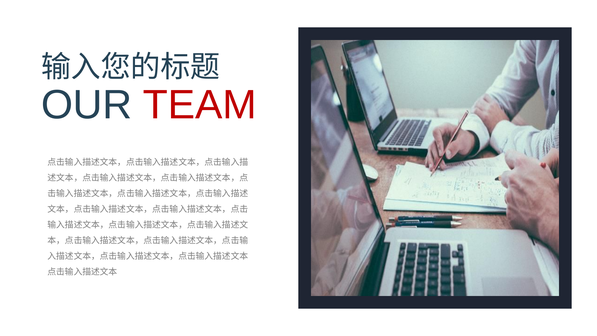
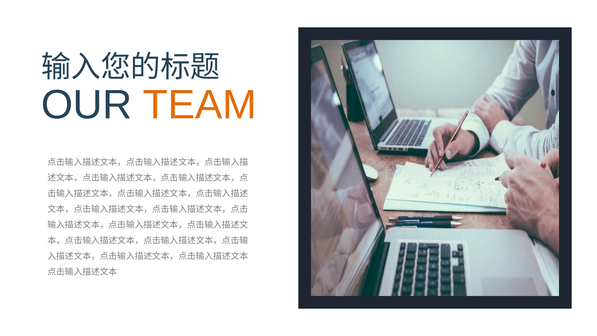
TEAM colour: red -> orange (200, 105)
